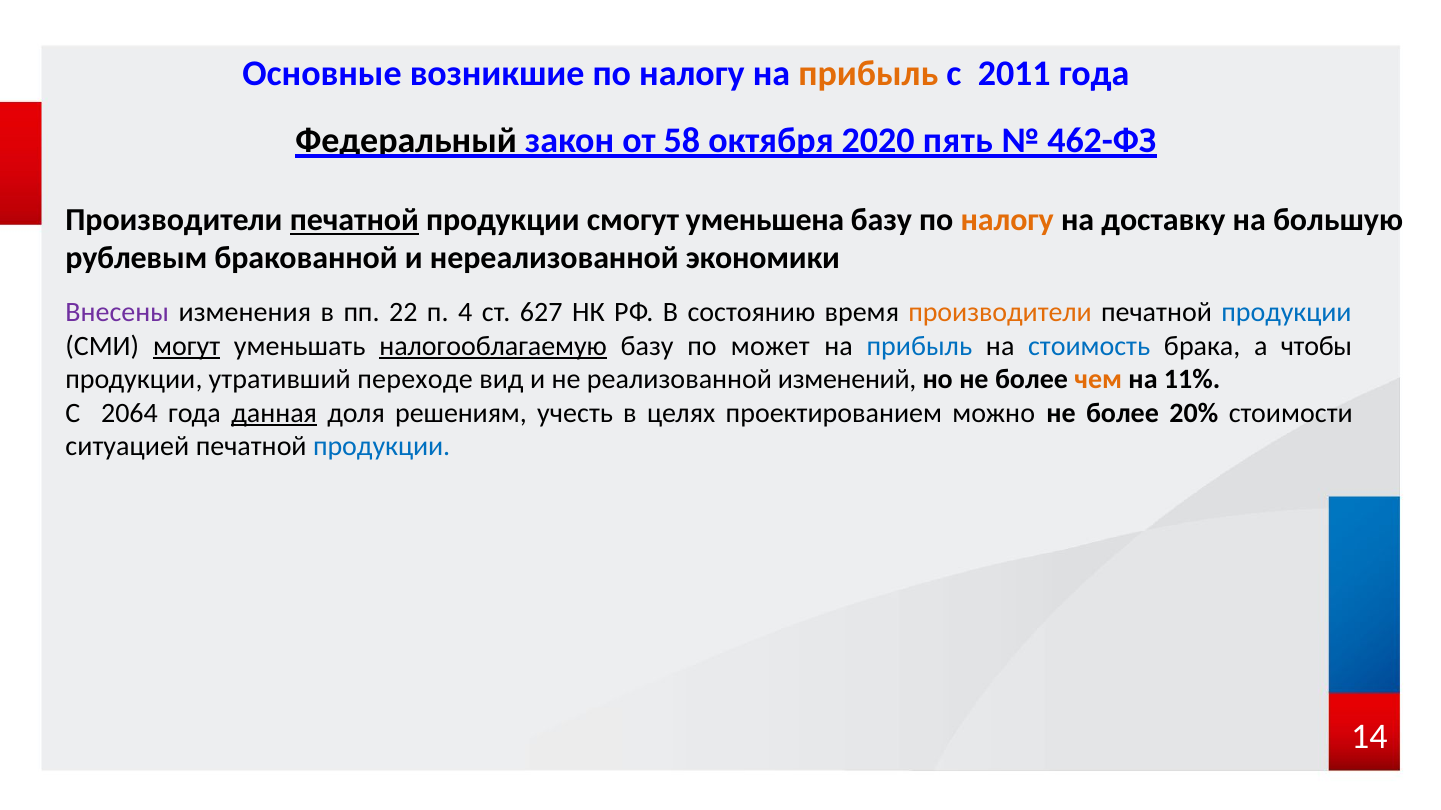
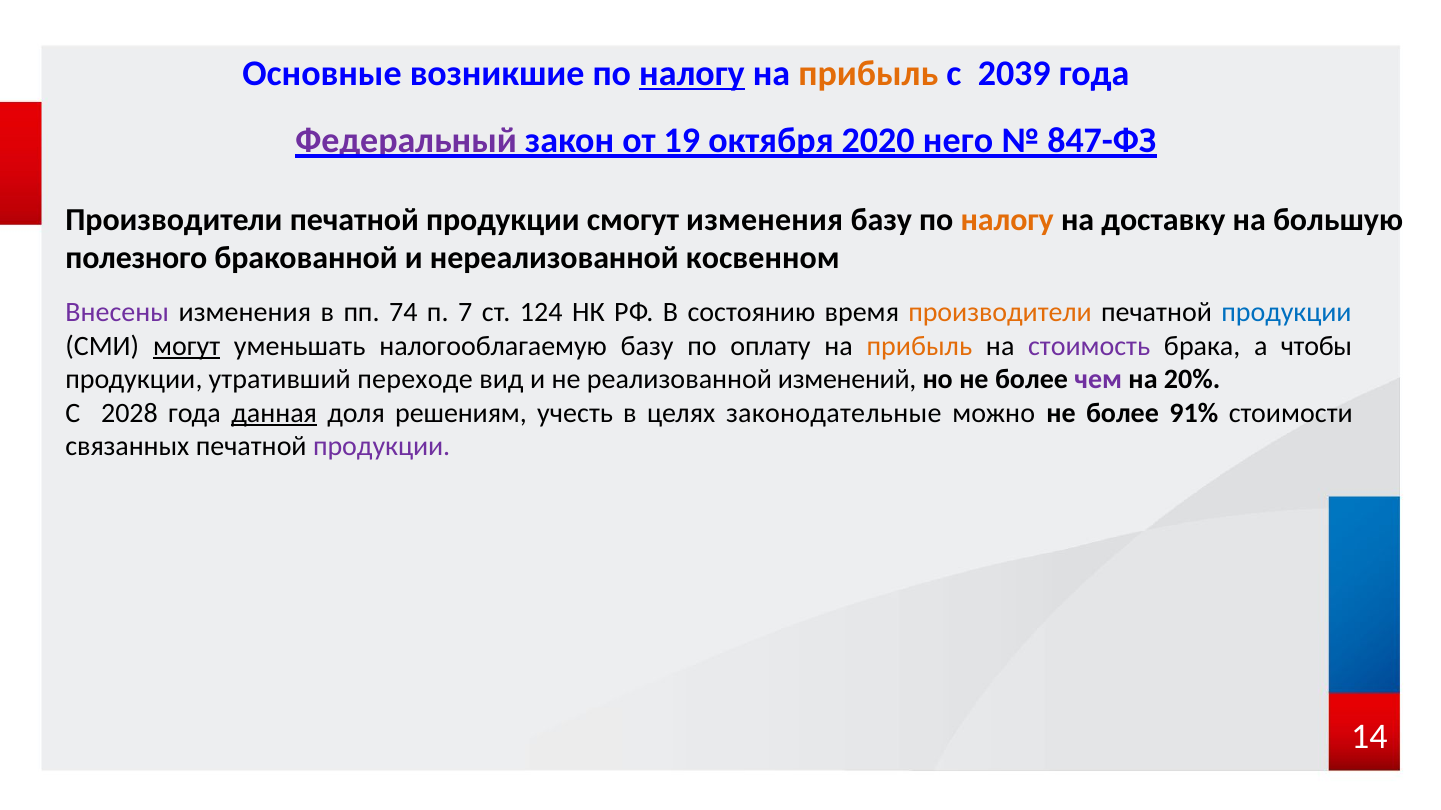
налогу underline: none -> present (692, 73)
2011: 2011 -> 2039 (1014, 73)
Федеральный colour: black -> purple (406, 140)
58: 58 -> 19 (682, 140)
пять: пять -> него (958, 140)
462-ФЗ: 462-ФЗ -> 847-ФЗ (1102, 140)
печатной underline: present -> none (354, 220)
смогут уменьшена: уменьшена -> изменения (765, 220)
рублевым: рублевым -> полезного (136, 258)
экономики: экономики -> косвенном (763, 258)
22: 22 -> 74 (403, 312)
4: 4 -> 7 (465, 312)
627: 627 -> 124 (541, 312)
налогооблагаемую underline: present -> none (493, 346)
может: может -> оплату (771, 346)
прибыль colour: blue -> orange (919, 346)
стоимость colour: blue -> purple (1089, 346)
чем colour: orange -> purple (1098, 380)
11%: 11% -> 20% (1192, 380)
2064: 2064 -> 2028 (129, 413)
проектированием: проектированием -> законодательные (834, 413)
20%: 20% -> 91% (1194, 413)
ситуацией: ситуацией -> связанных (127, 447)
продукции colour: blue -> purple (382, 447)
